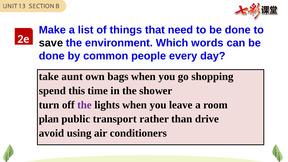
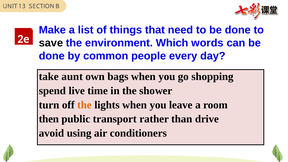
this: this -> live (77, 91)
the colour: purple -> orange (85, 105)
plan: plan -> then (49, 119)
